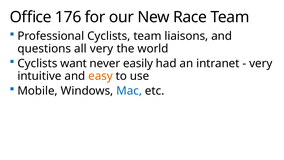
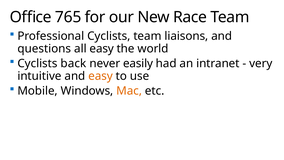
176: 176 -> 765 (68, 17)
all very: very -> easy (102, 49)
want: want -> back (73, 63)
Mac colour: blue -> orange (129, 91)
